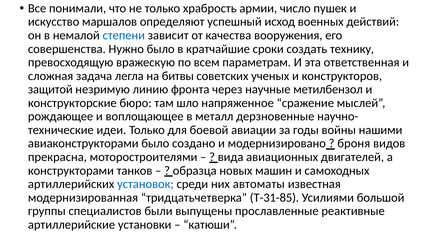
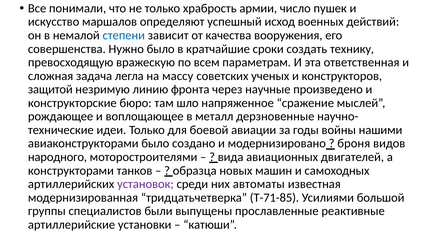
битвы: битвы -> массу (178, 76)
метилбензол: метилбензол -> произведено (328, 89)
прекрасна: прекрасна -> народного (57, 157)
установок colour: blue -> purple (145, 184)
Т-31-85: Т-31-85 -> Т-71-85 (274, 197)
